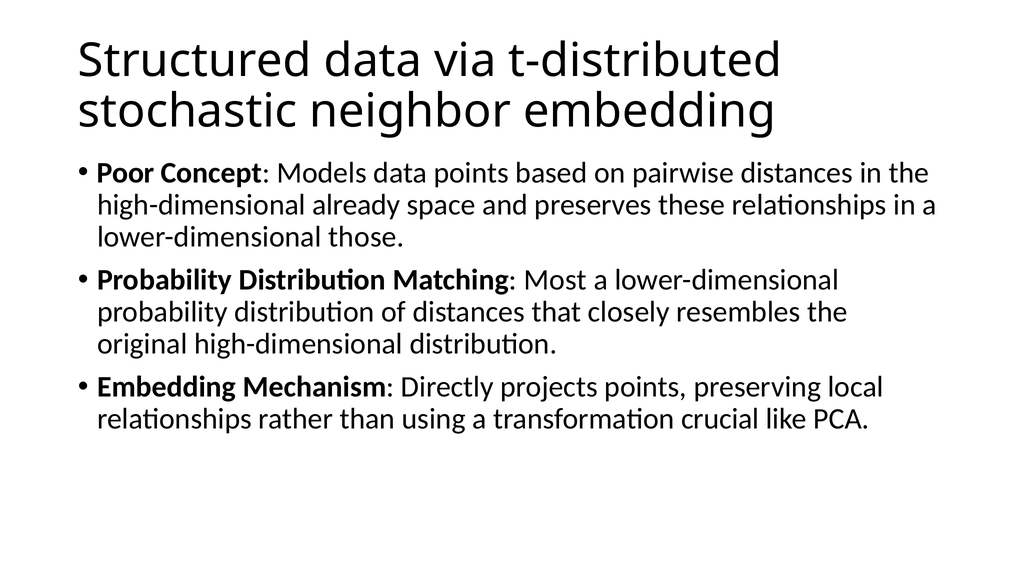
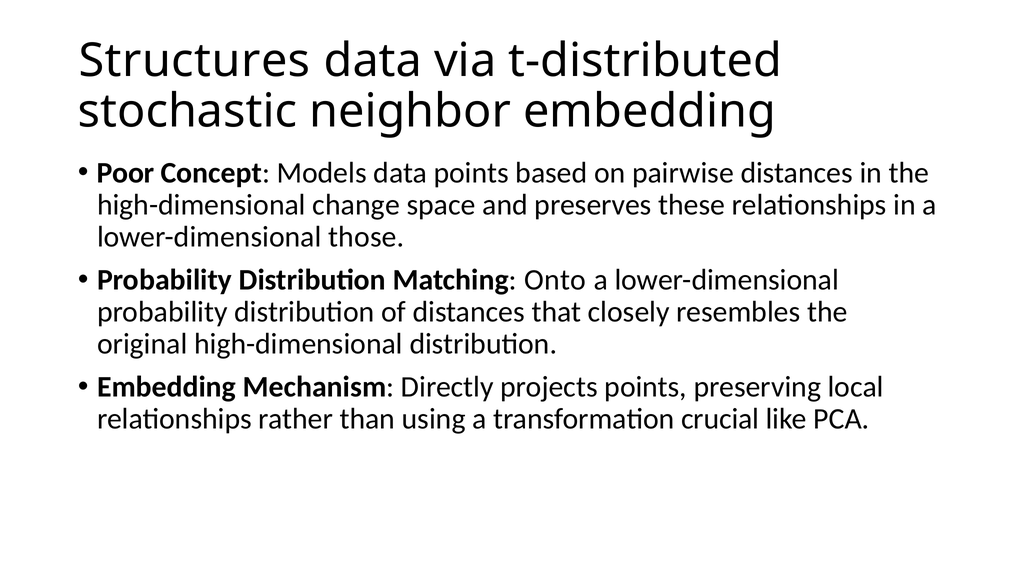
Structured: Structured -> Structures (195, 61)
already: already -> change (356, 205)
Most: Most -> Onto (555, 280)
